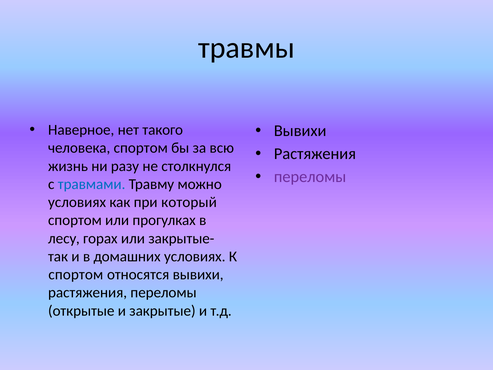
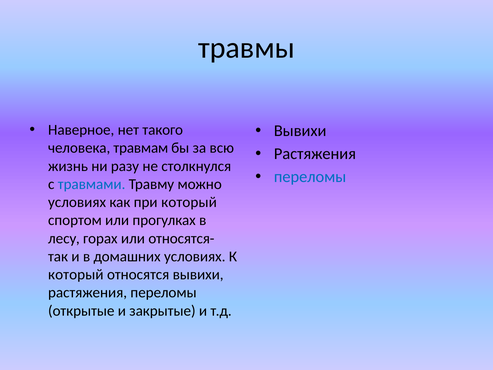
человека спортом: спортом -> травмам (141, 148)
переломы colour: purple -> blue (310, 177)
закрытые-: закрытые- -> относятся- (181, 238)
спортом: спортом -> который (76, 274)
